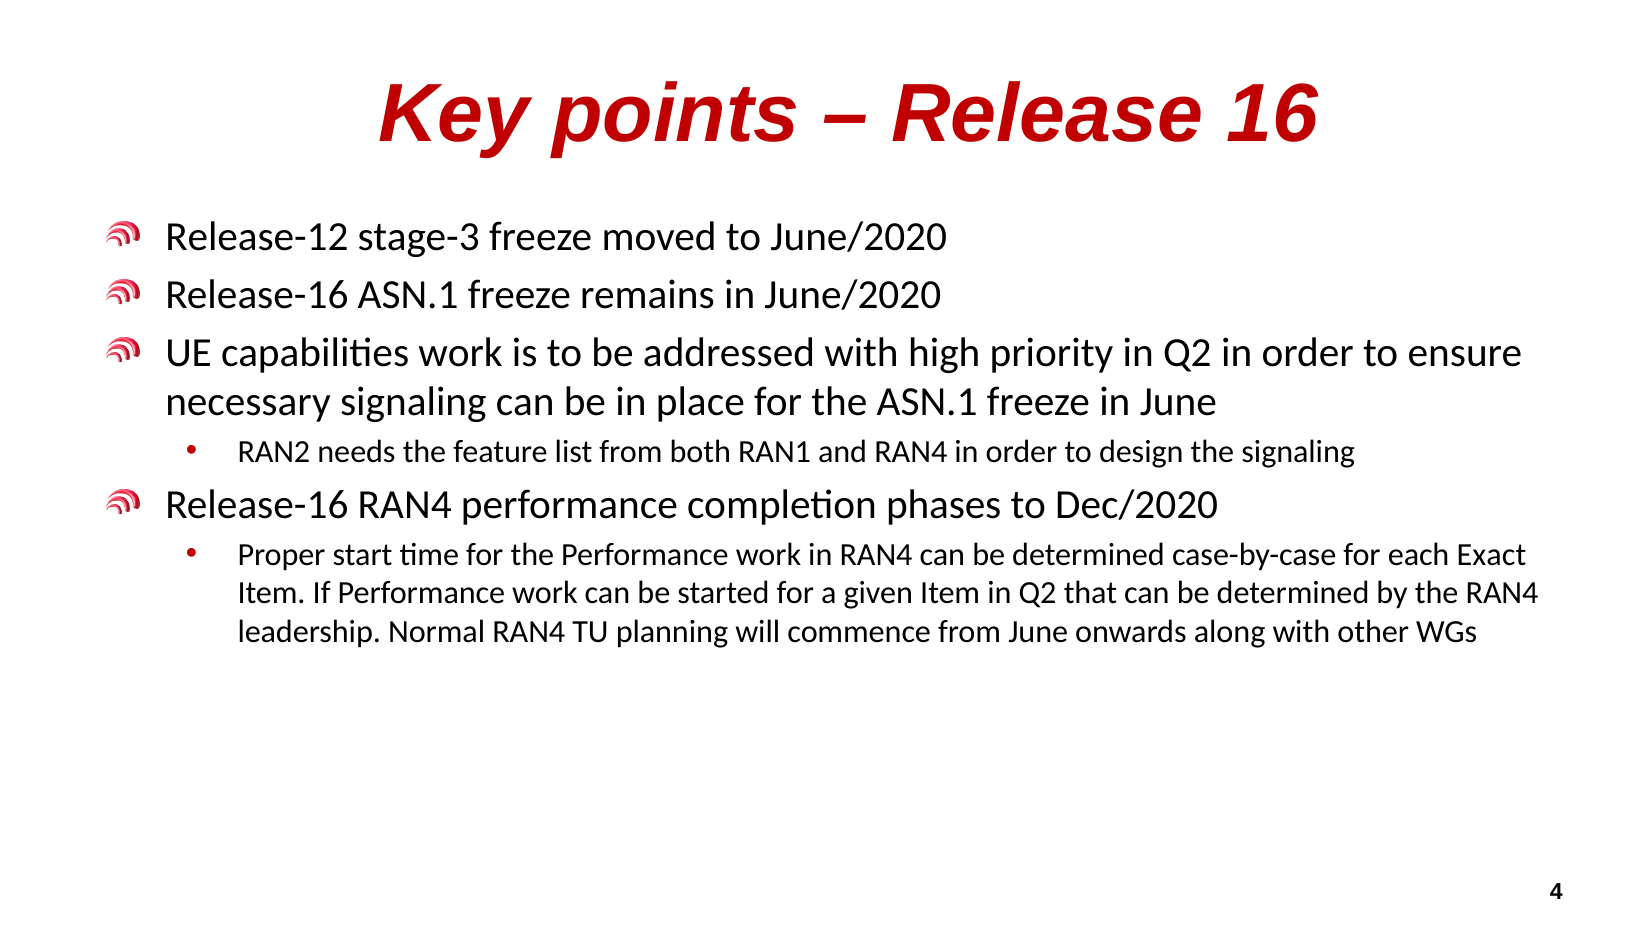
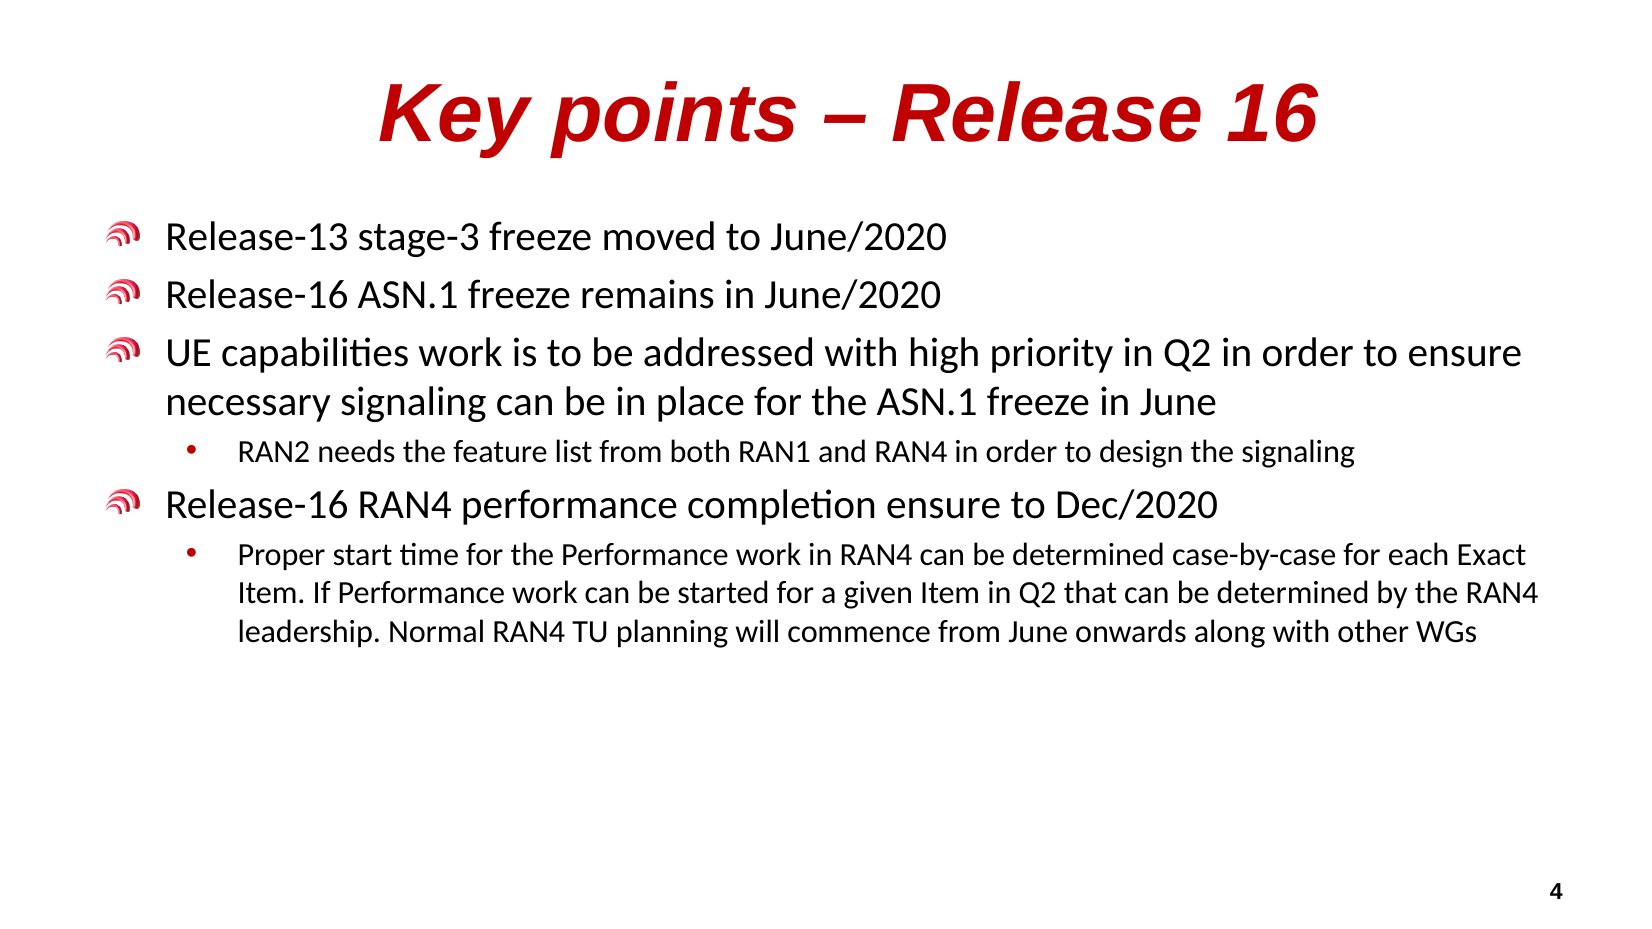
Release-12: Release-12 -> Release-13 (257, 237)
completion phases: phases -> ensure (944, 505)
